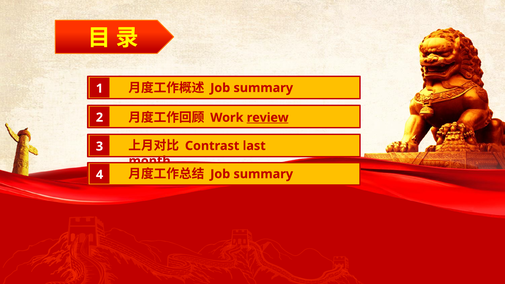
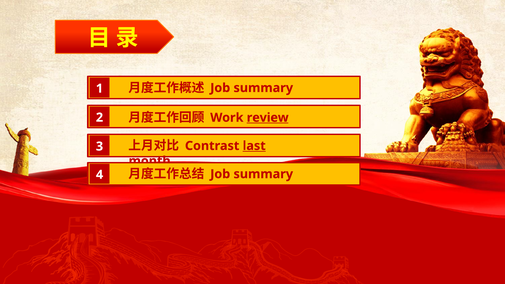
last underline: none -> present (254, 146)
